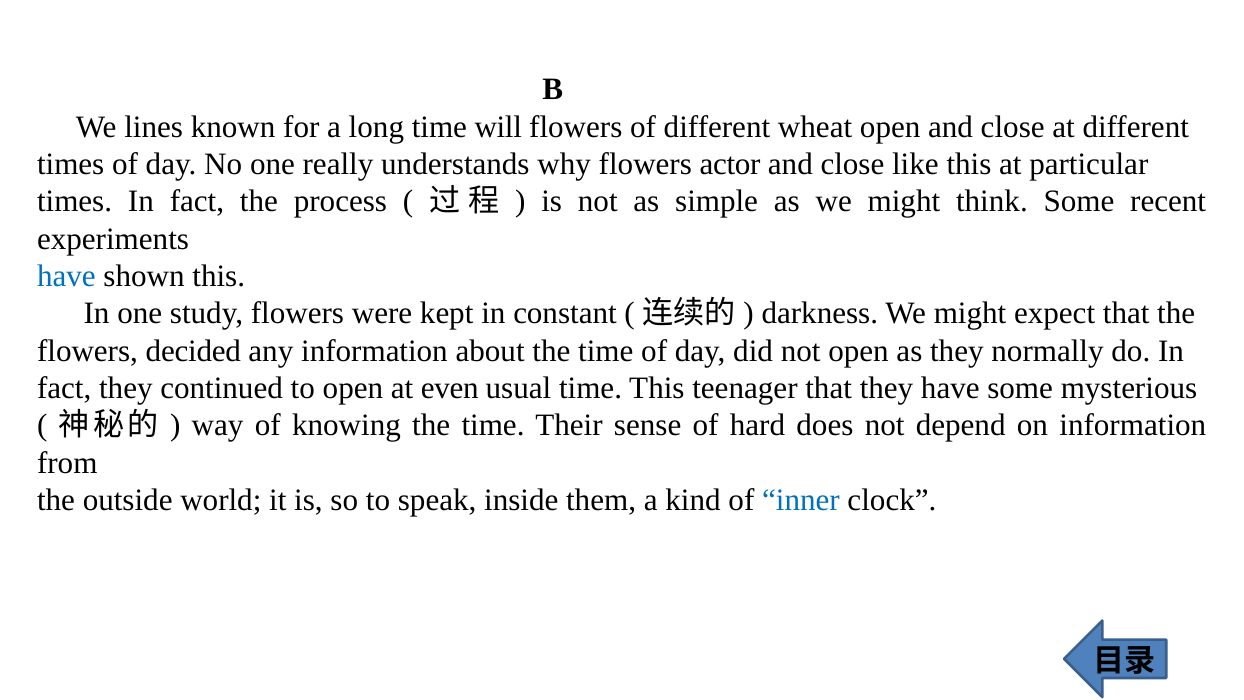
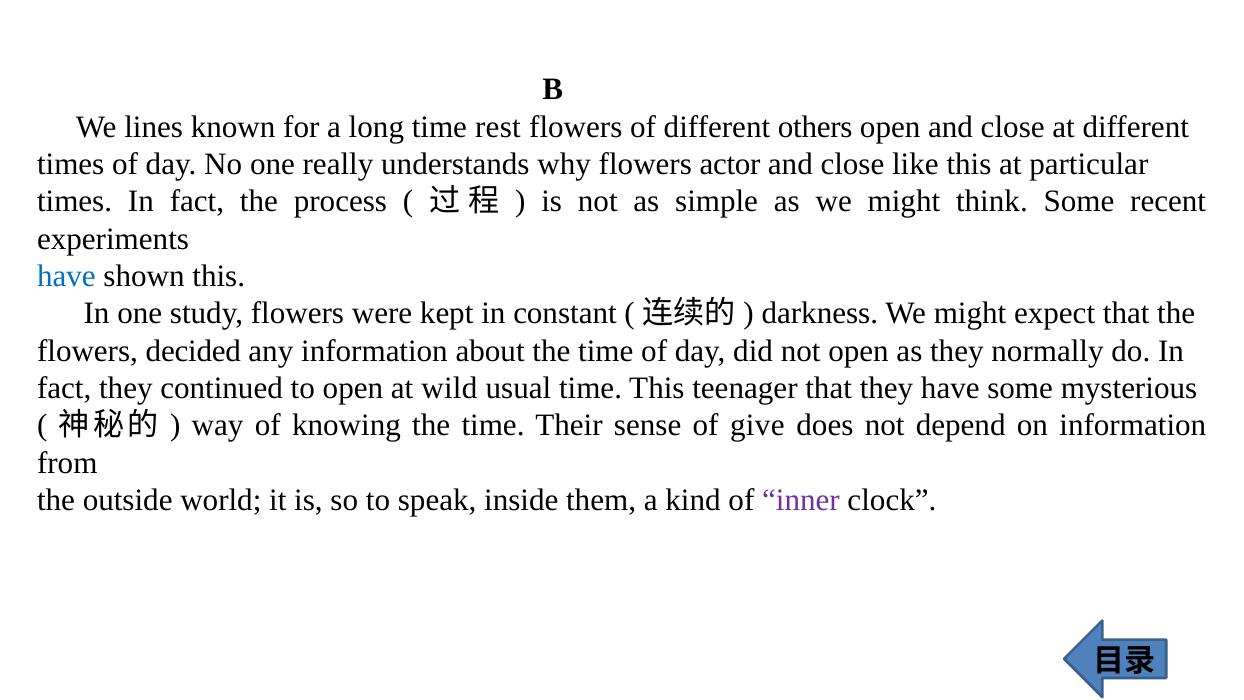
will: will -> rest (498, 127)
wheat: wheat -> others (815, 127)
even: even -> wild (449, 388)
hard: hard -> give (757, 426)
inner colour: blue -> purple (801, 500)
